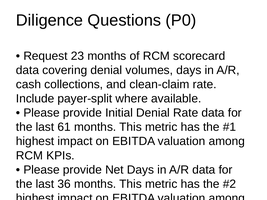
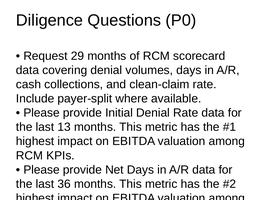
23: 23 -> 29 (78, 56)
61: 61 -> 13 (64, 127)
